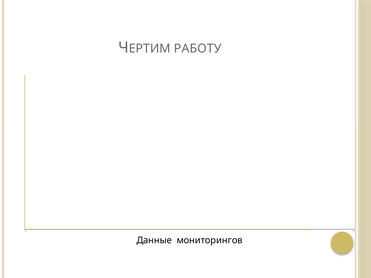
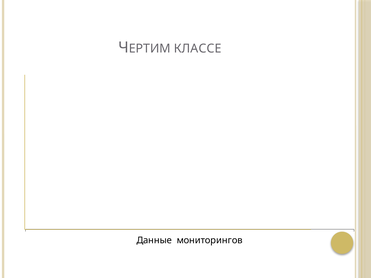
РАБОТУ: РАБОТУ -> КЛАССЕ (198, 48)
